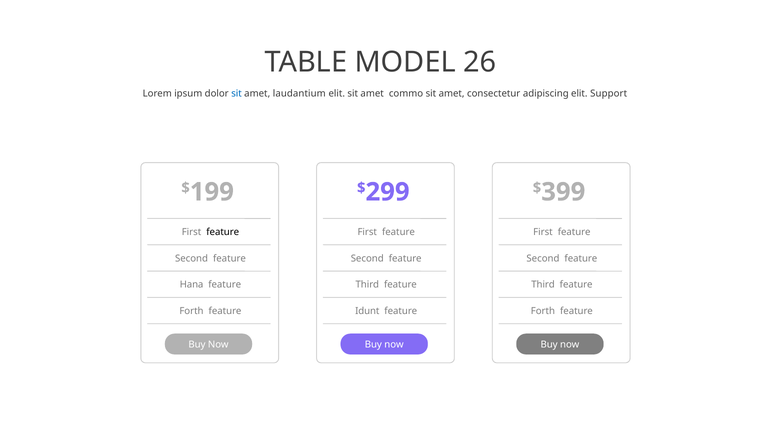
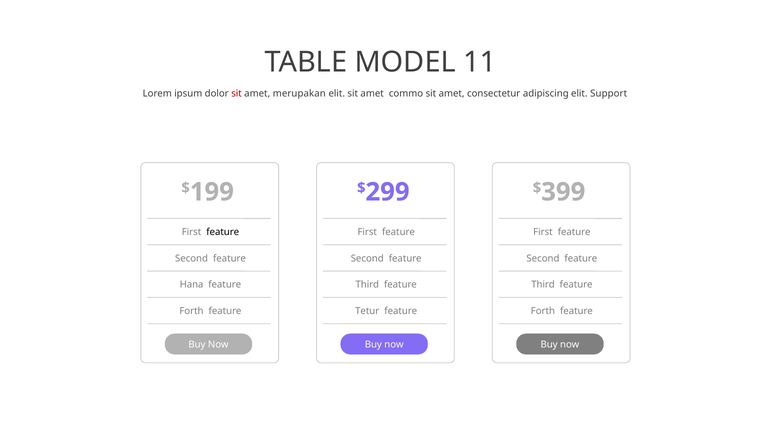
26: 26 -> 11 (480, 62)
sit colour: blue -> red (237, 93)
laudantium: laudantium -> merupakan (299, 93)
Idunt: Idunt -> Tetur (367, 311)
